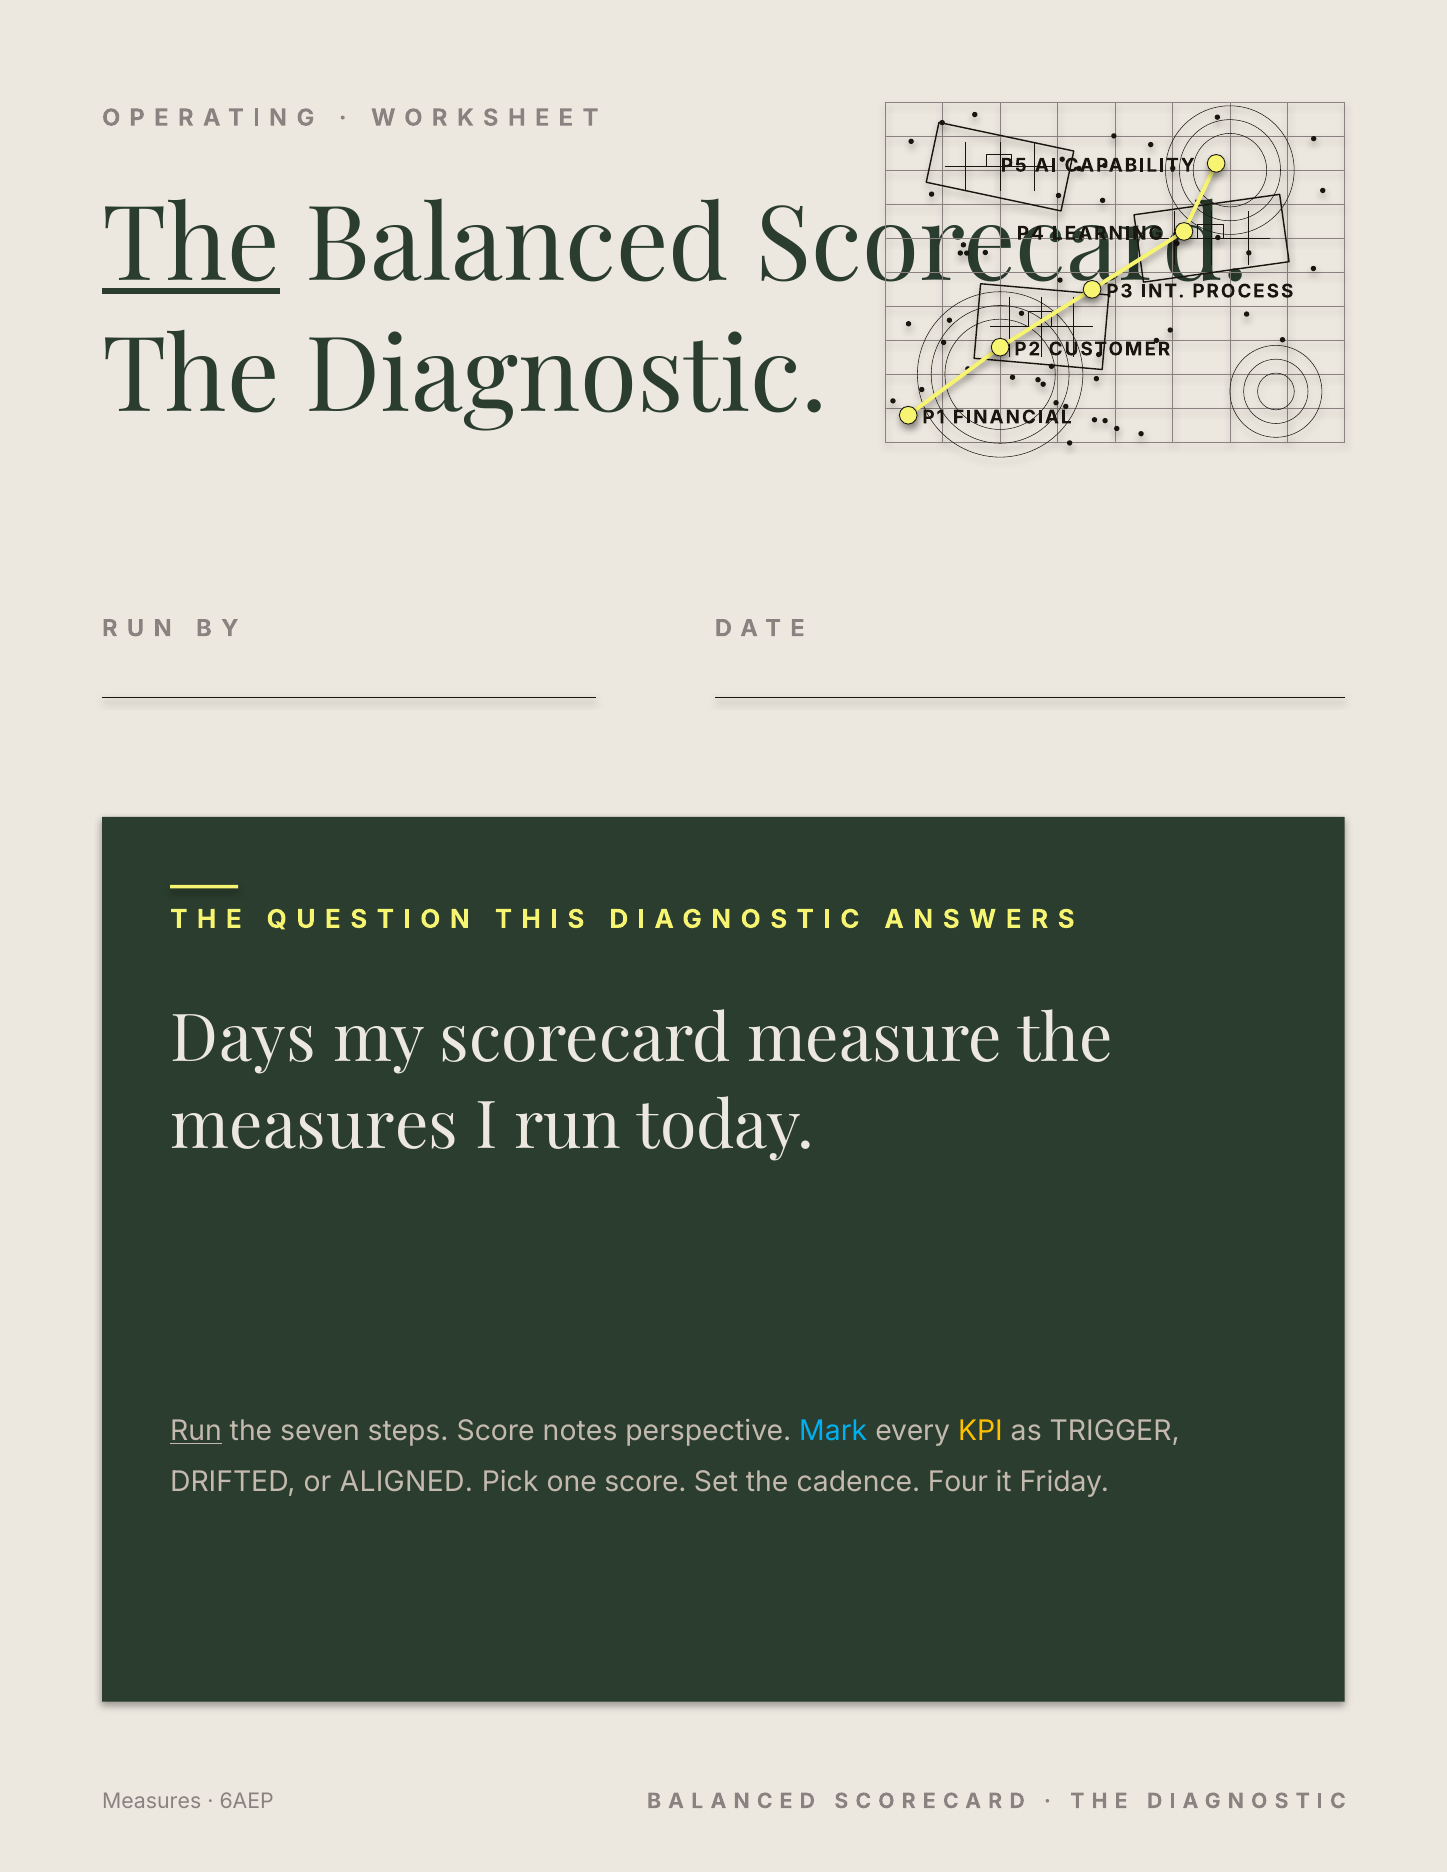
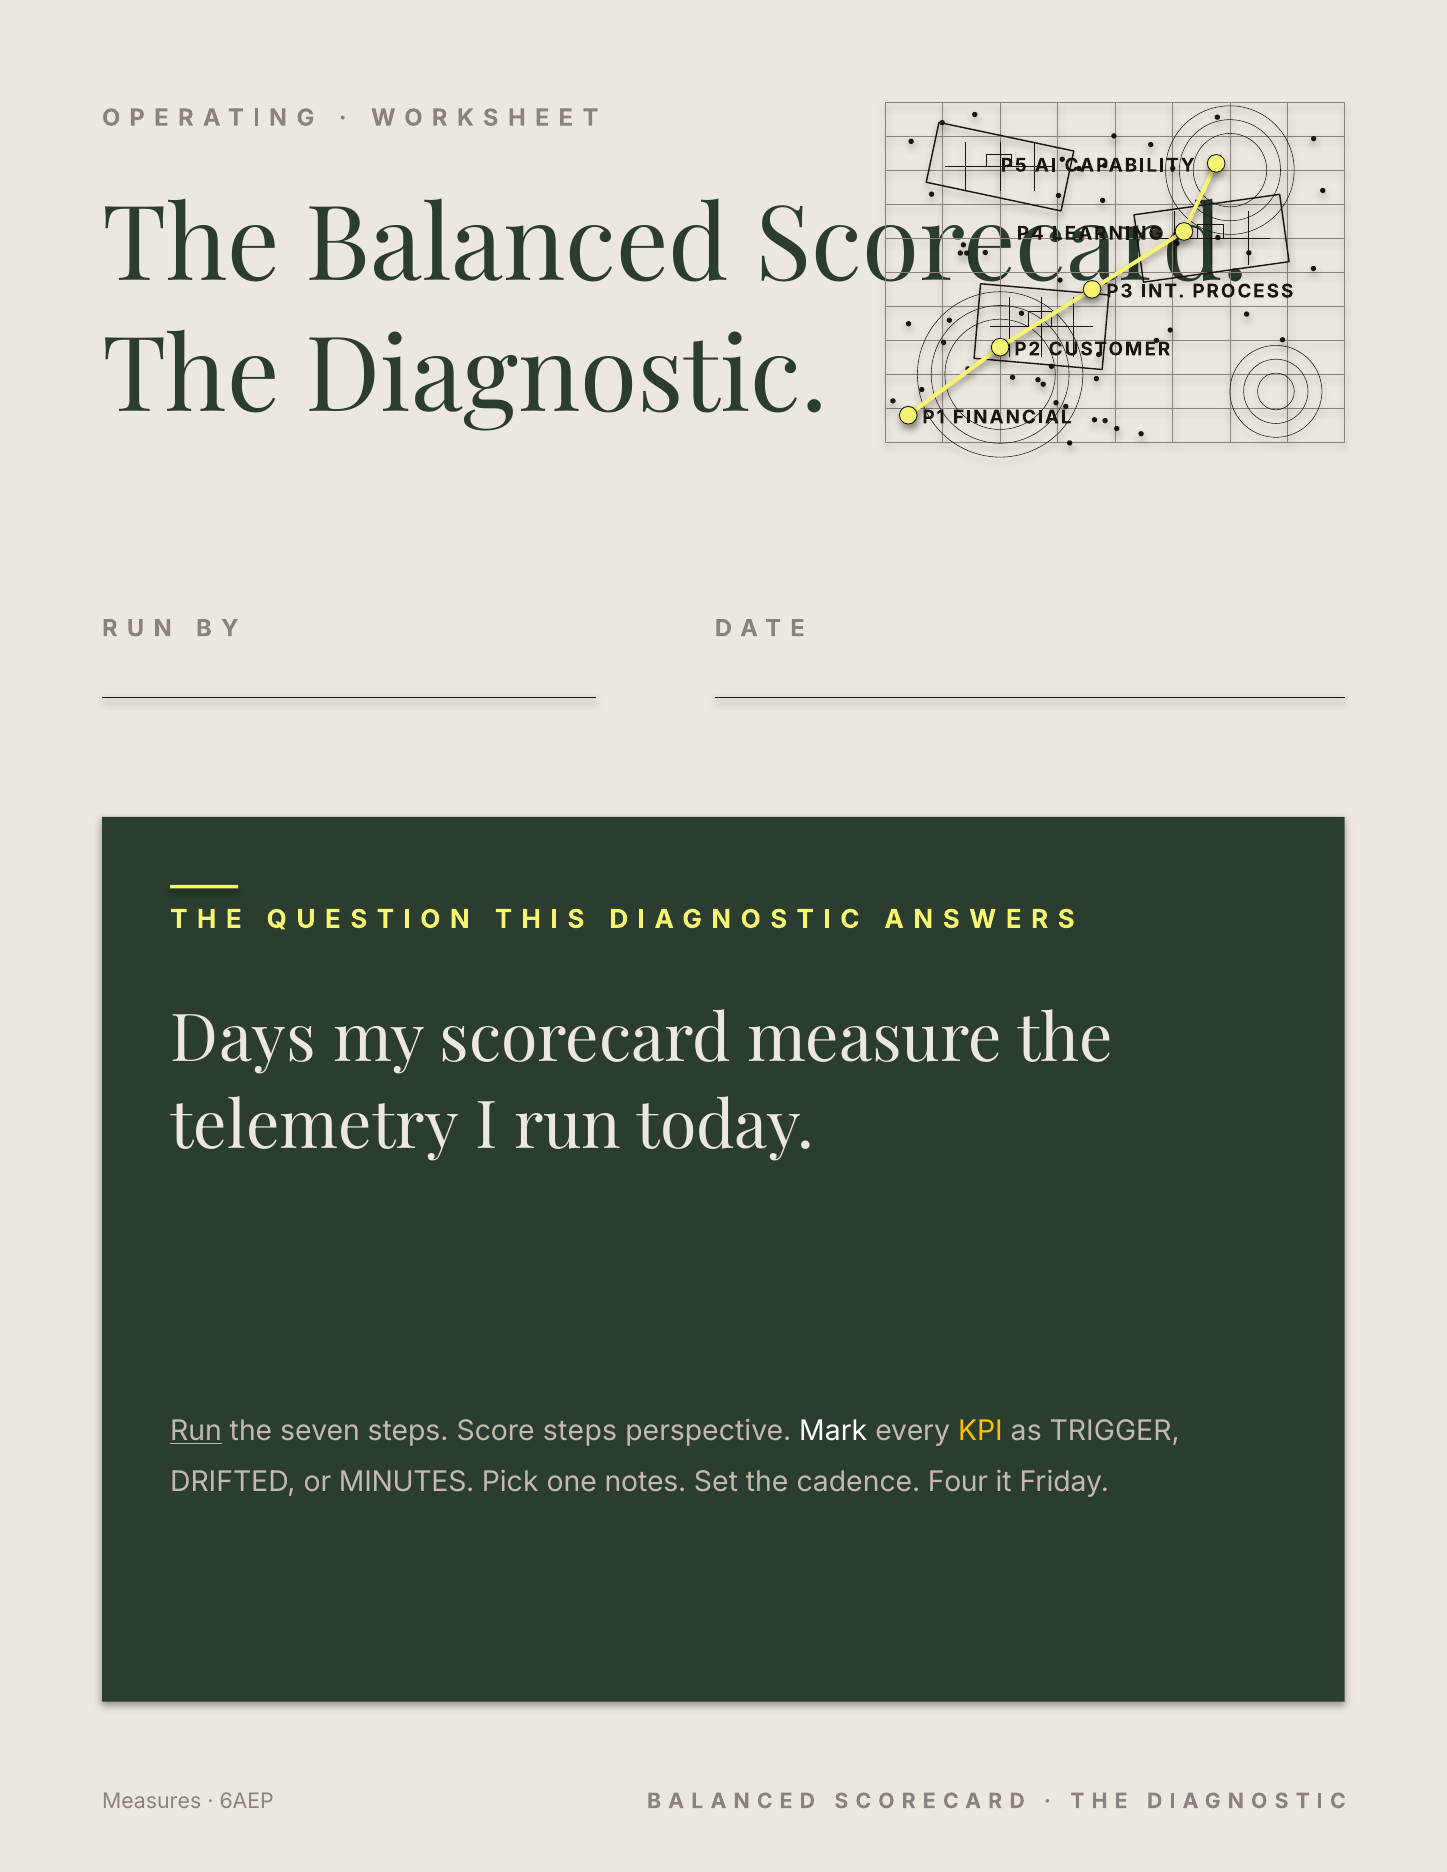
The underline: present -> none (191, 246)
measures: measures -> telemetry (315, 1127)
Score notes: notes -> steps (580, 1432)
Mark colour: light blue -> white (833, 1432)
ALIGNED: ALIGNED -> MINUTES (407, 1483)
one score: score -> notes (645, 1483)
